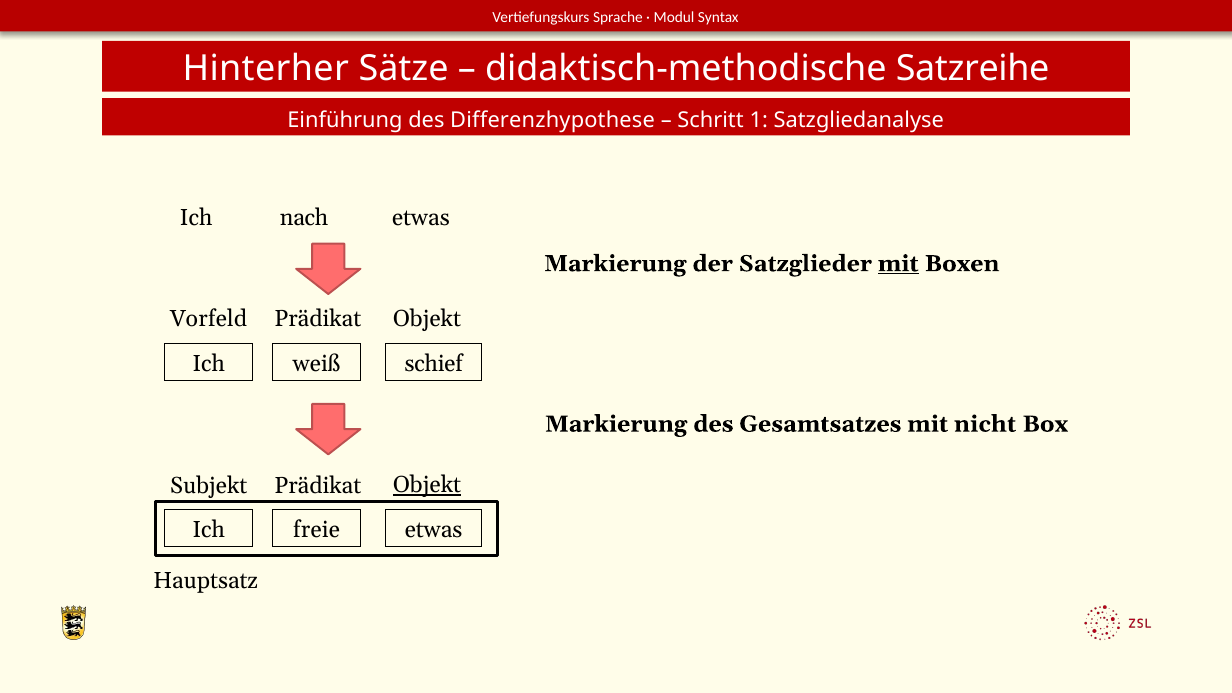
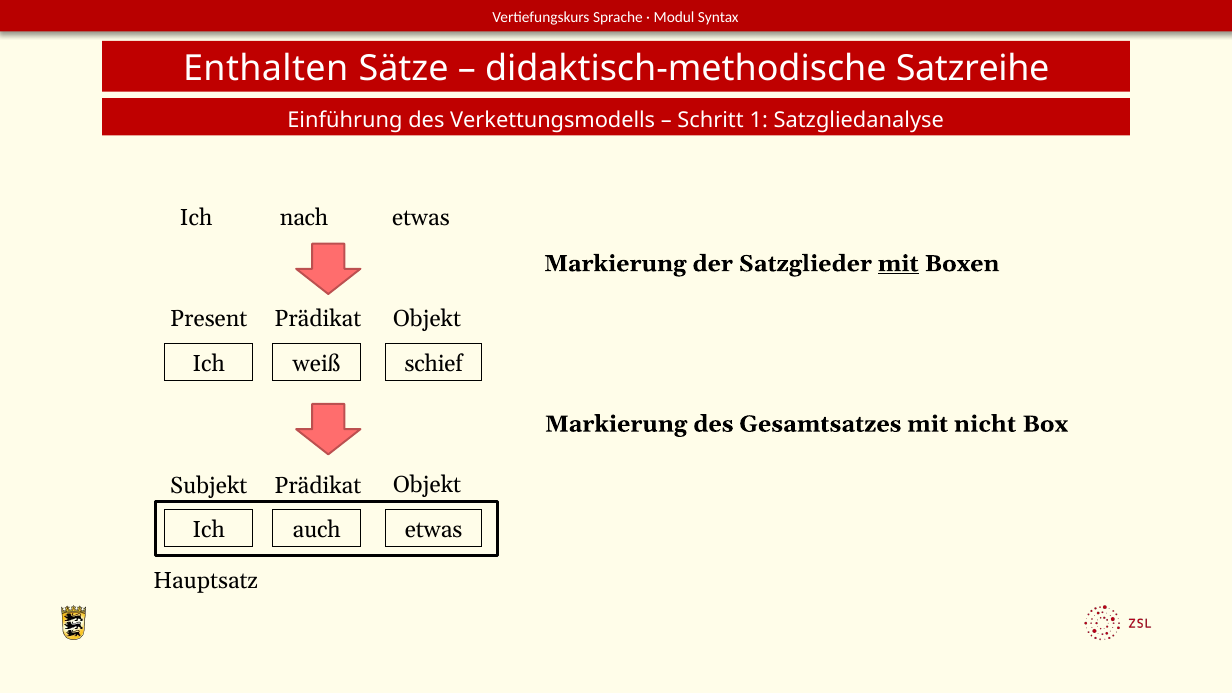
Hinterher: Hinterher -> Enthalten (266, 69)
Differenzhypothese: Differenzhypothese -> Verkettungsmodells (553, 120)
Vorfeld: Vorfeld -> Present (209, 319)
Objekt underline: present -> none (427, 485)
freie: freie -> auch (317, 530)
